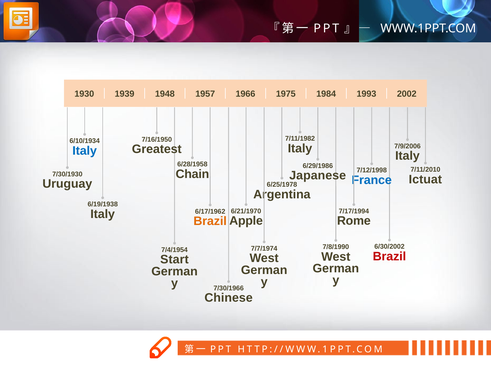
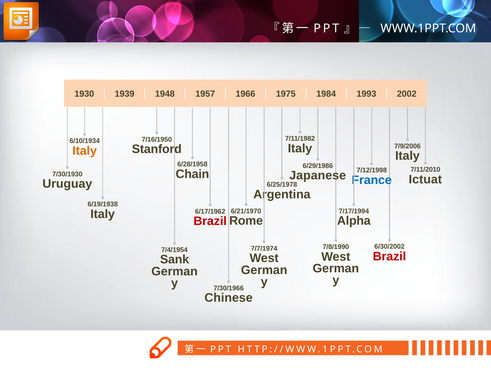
Greatest: Greatest -> Stanford (157, 149)
Italy colour: blue -> orange (85, 151)
Apple: Apple -> Rome (246, 221)
Rome: Rome -> Alpha (354, 221)
Brazil colour: orange -> red (210, 221)
Start: Start -> Sank (175, 260)
